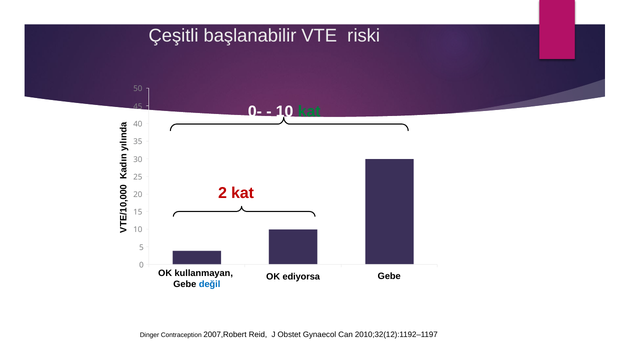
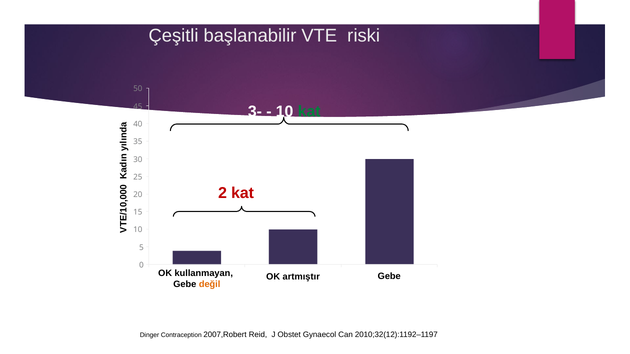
0-: 0- -> 3- (255, 112)
ediyorsa: ediyorsa -> artmıştır (301, 277)
değil colour: blue -> orange (210, 284)
